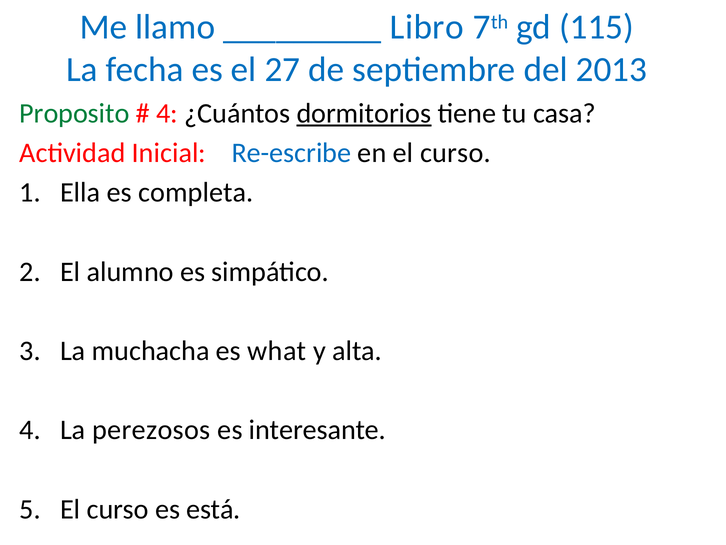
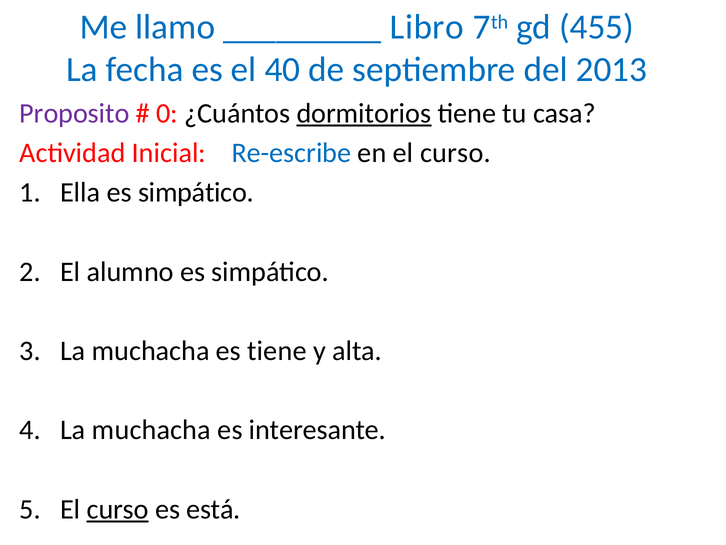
115: 115 -> 455 (597, 27)
27: 27 -> 40 (282, 70)
Proposito colour: green -> purple (74, 113)
4: 4 -> 0 (167, 113)
Ella es completa: completa -> simpático (196, 192)
es what: what -> tiene (277, 351)
perezosos: perezosos -> muchacha (151, 430)
curso underline: none -> present (118, 509)
